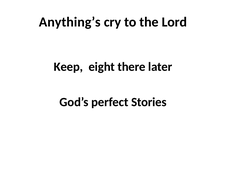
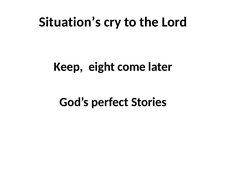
Anything’s: Anything’s -> Situation’s (70, 22)
there: there -> come (132, 67)
